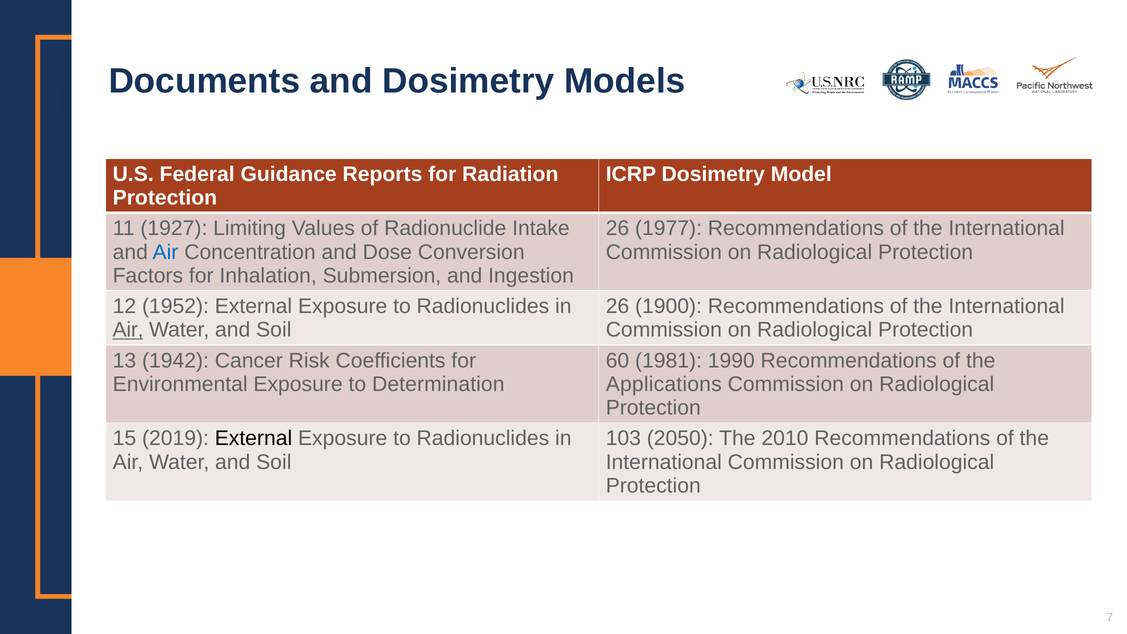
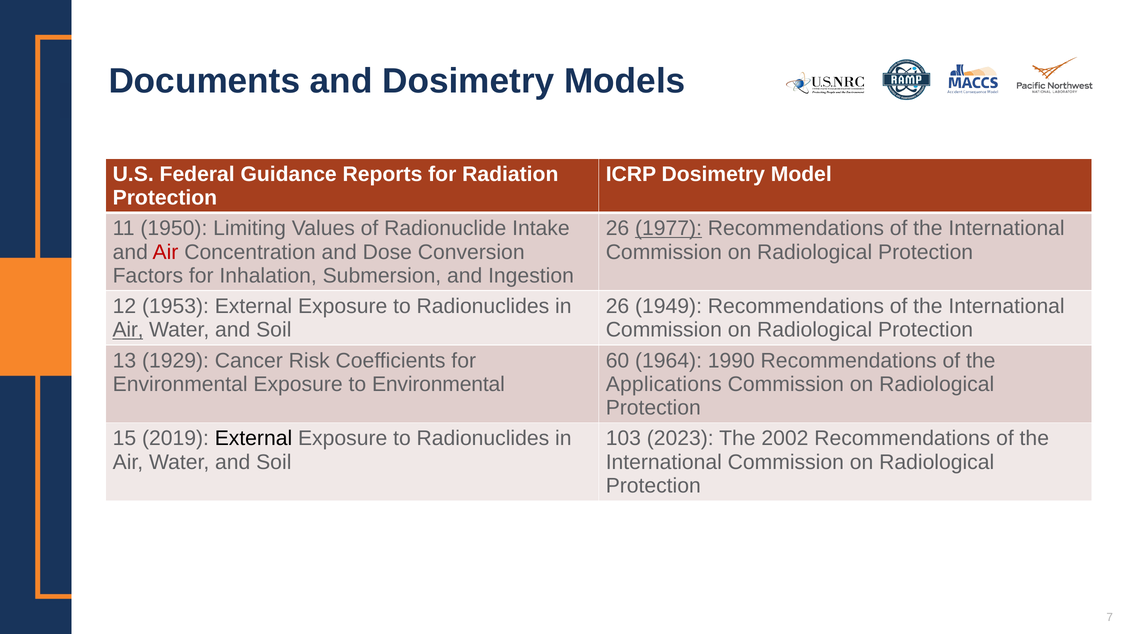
1927: 1927 -> 1950 (174, 228)
1977 underline: none -> present (669, 228)
Air colour: blue -> red (165, 252)
1952: 1952 -> 1953 (175, 306)
1900: 1900 -> 1949 (669, 306)
1942: 1942 -> 1929 (175, 361)
1981: 1981 -> 1964 (669, 361)
to Determination: Determination -> Environmental (438, 384)
2050: 2050 -> 2023 (680, 438)
2010: 2010 -> 2002 (785, 438)
